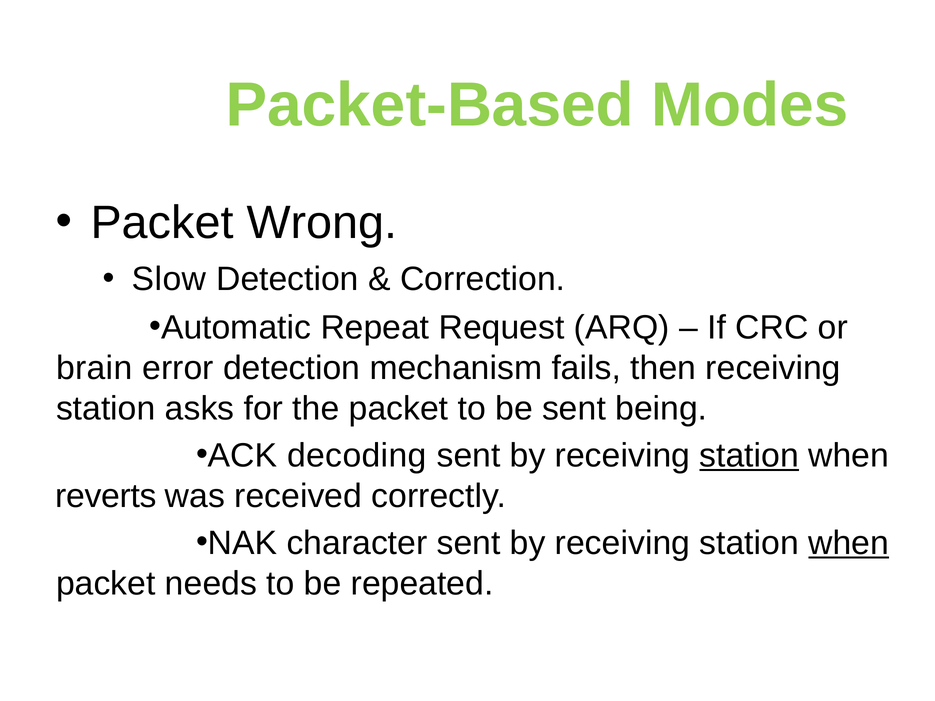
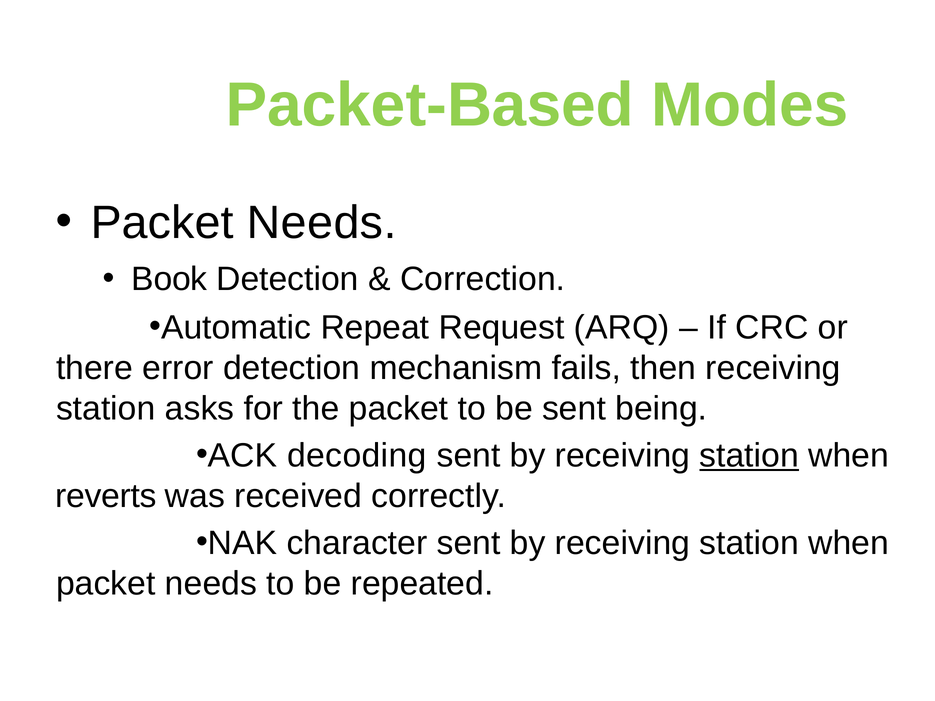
Wrong: Wrong -> Needs (322, 223)
Slow: Slow -> Book (169, 279)
brain: brain -> there (95, 368)
when underline: present -> none (849, 543)
